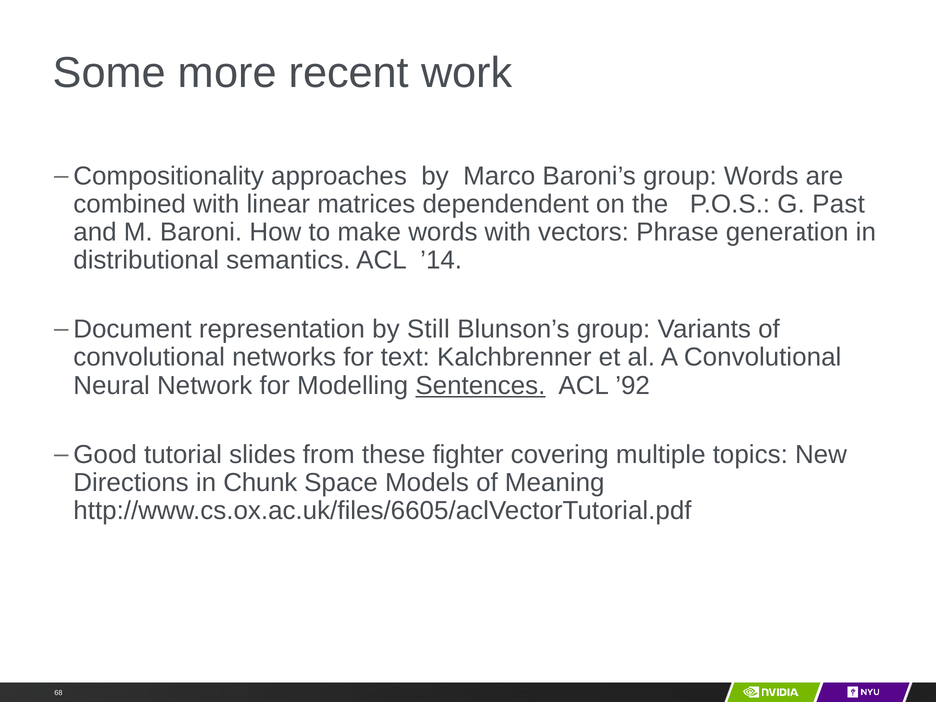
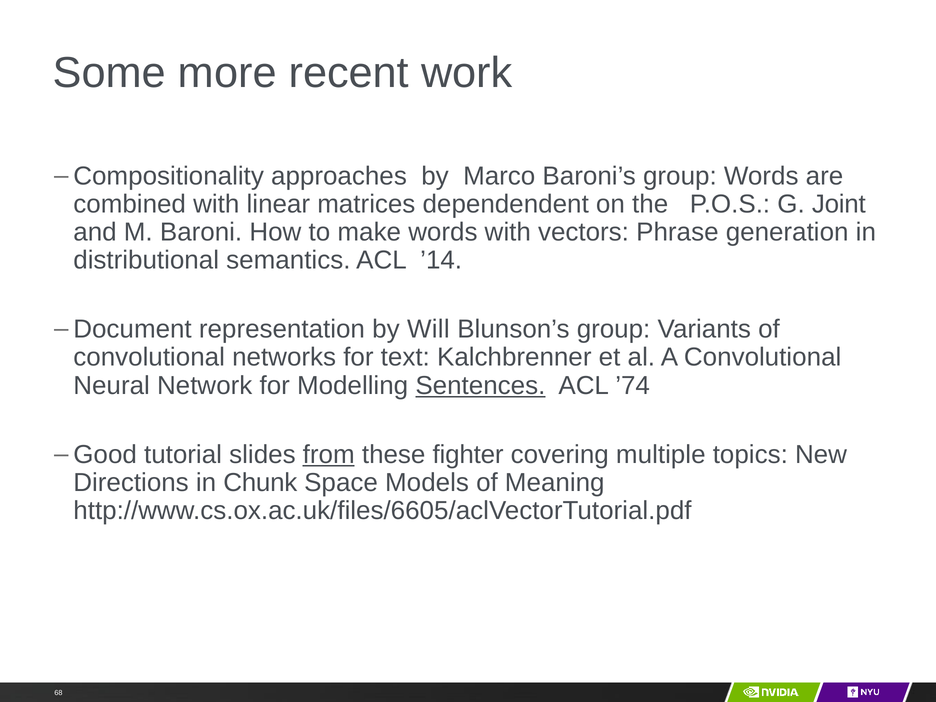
Past: Past -> Joint (839, 204)
Still: Still -> Will (428, 329)
’92: ’92 -> ’74 (633, 385)
from underline: none -> present (329, 455)
